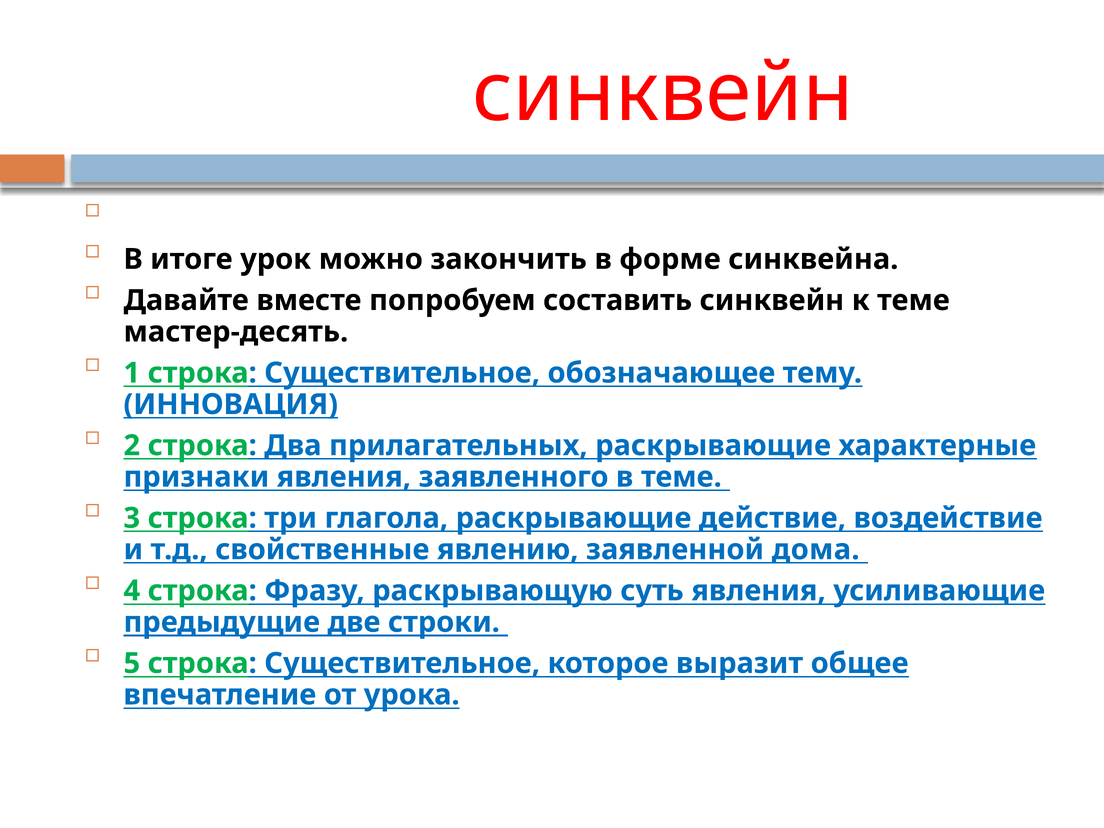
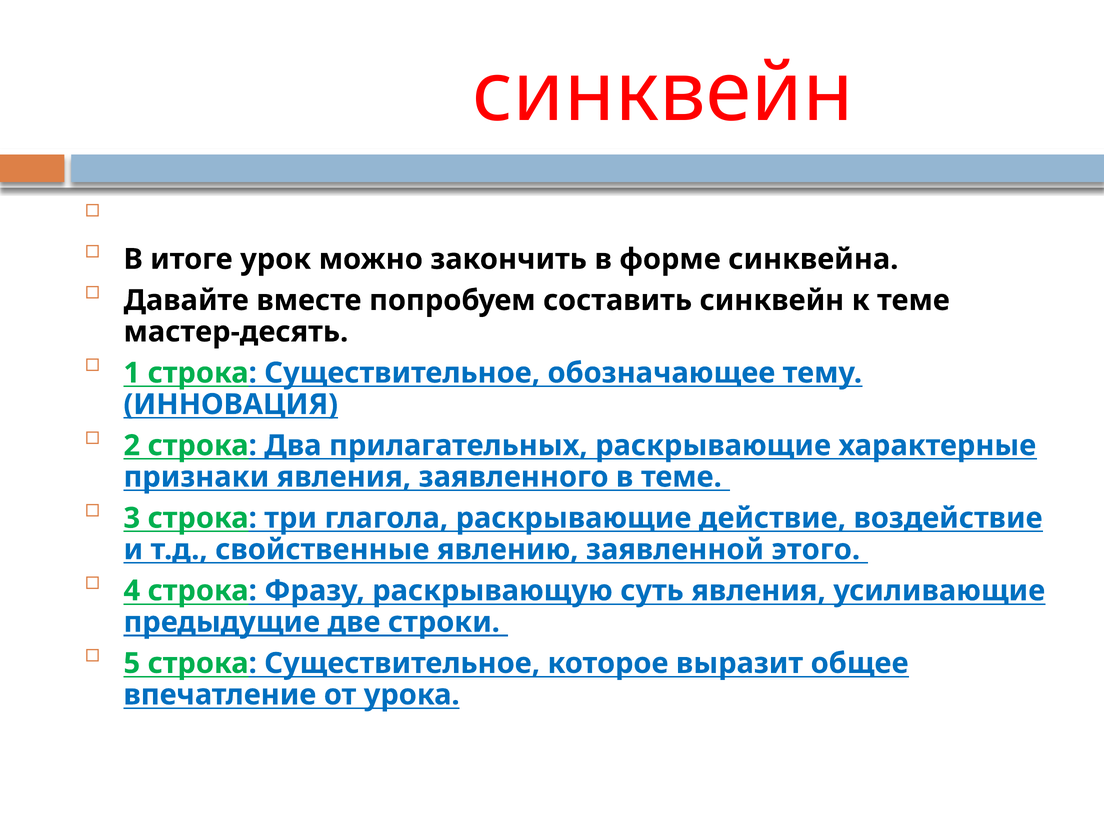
дома: дома -> этого (816, 550)
